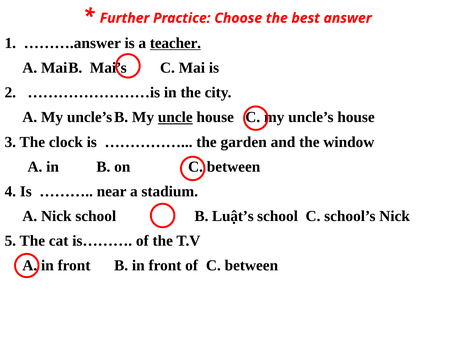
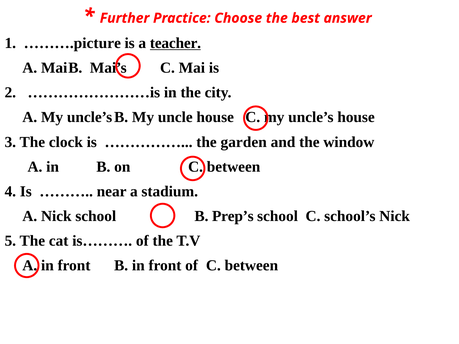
……….answer: ……….answer -> ……….picture (72, 43)
uncle underline: present -> none (175, 117)
Luật’s: Luật’s -> Prep’s (233, 216)
